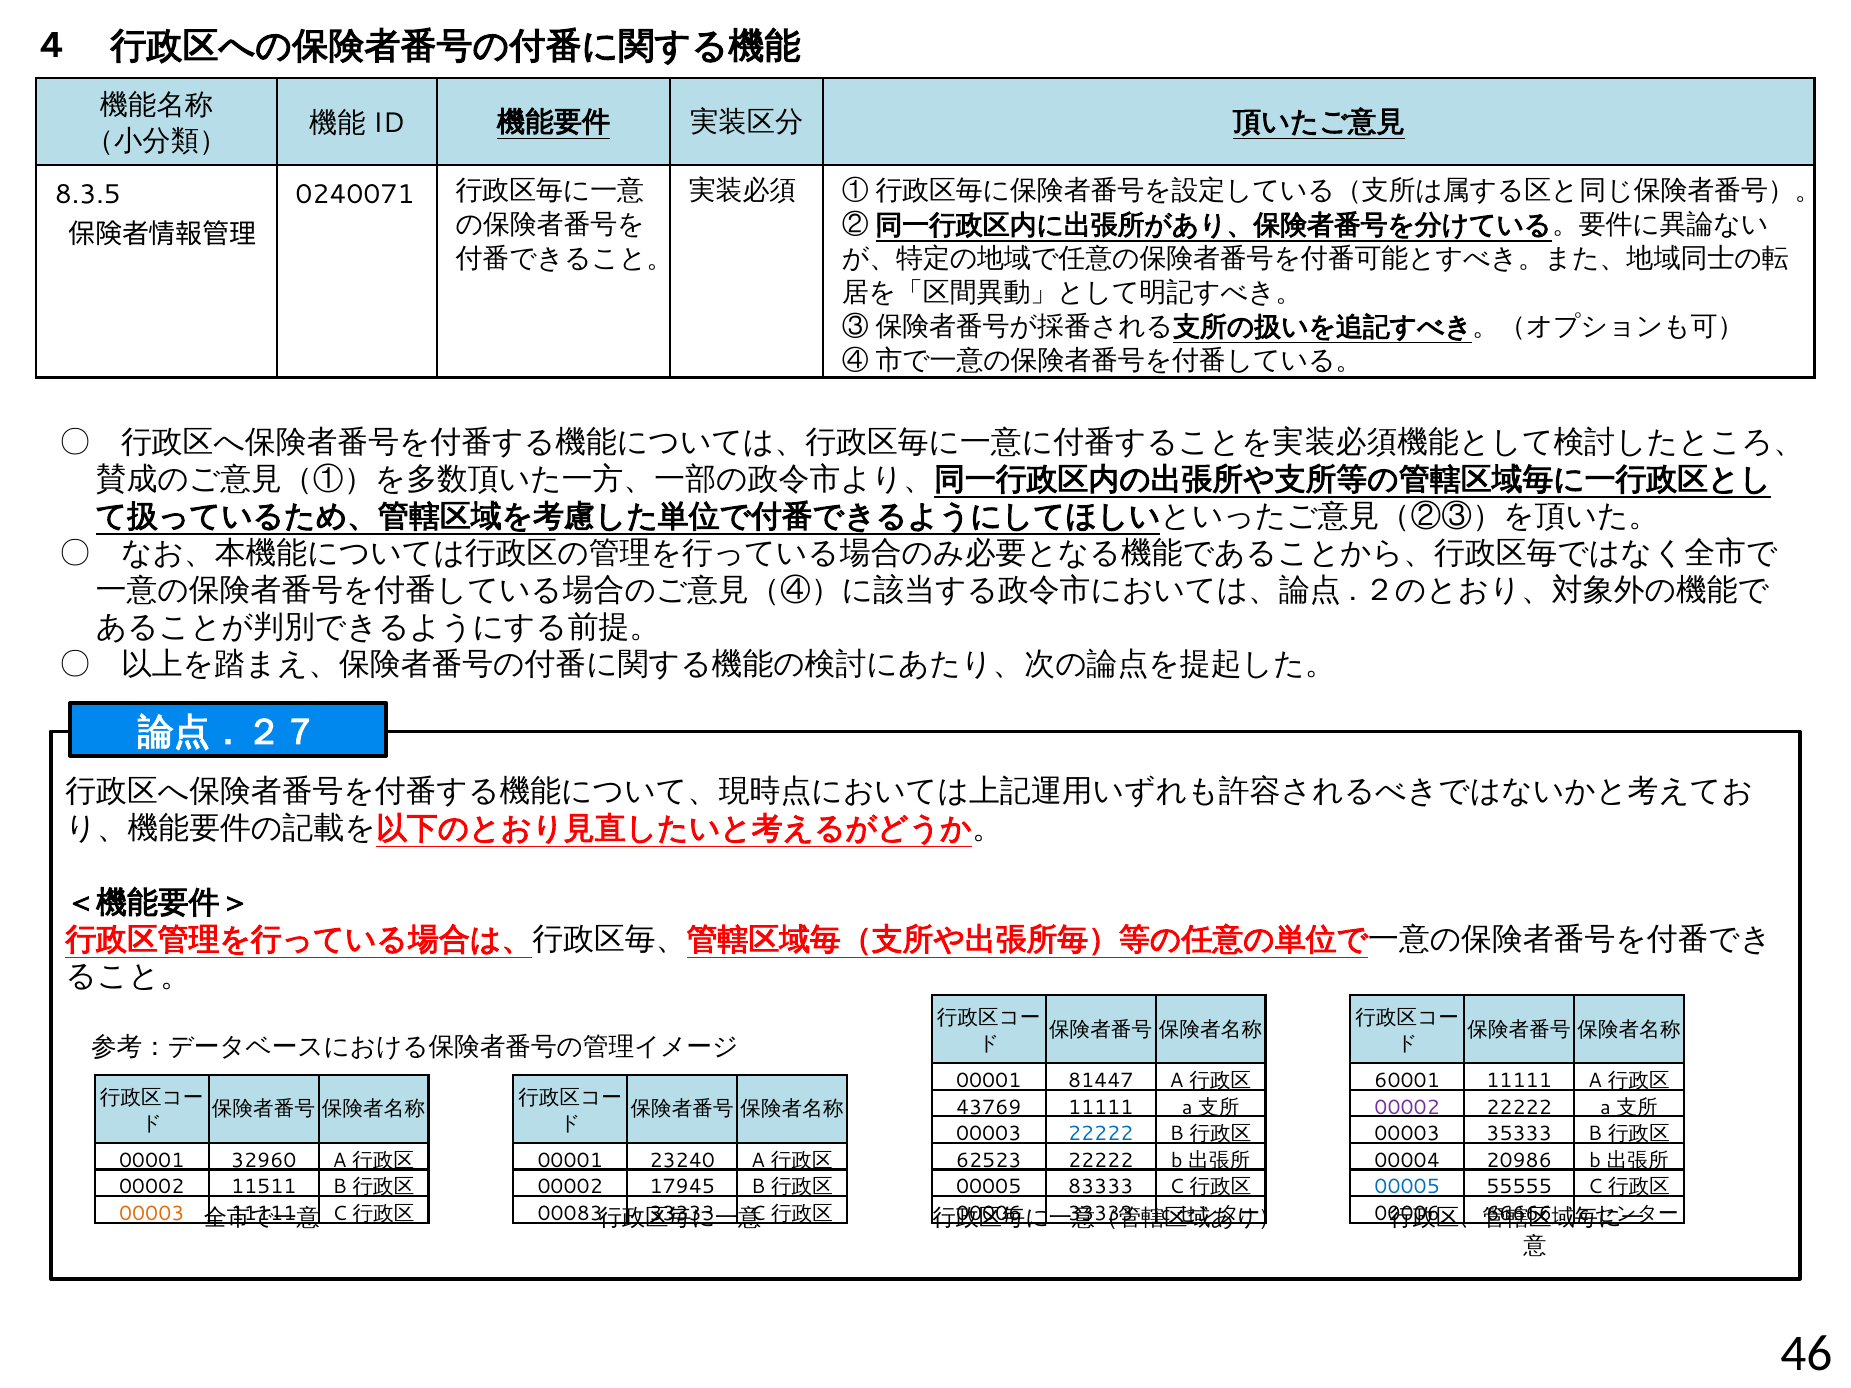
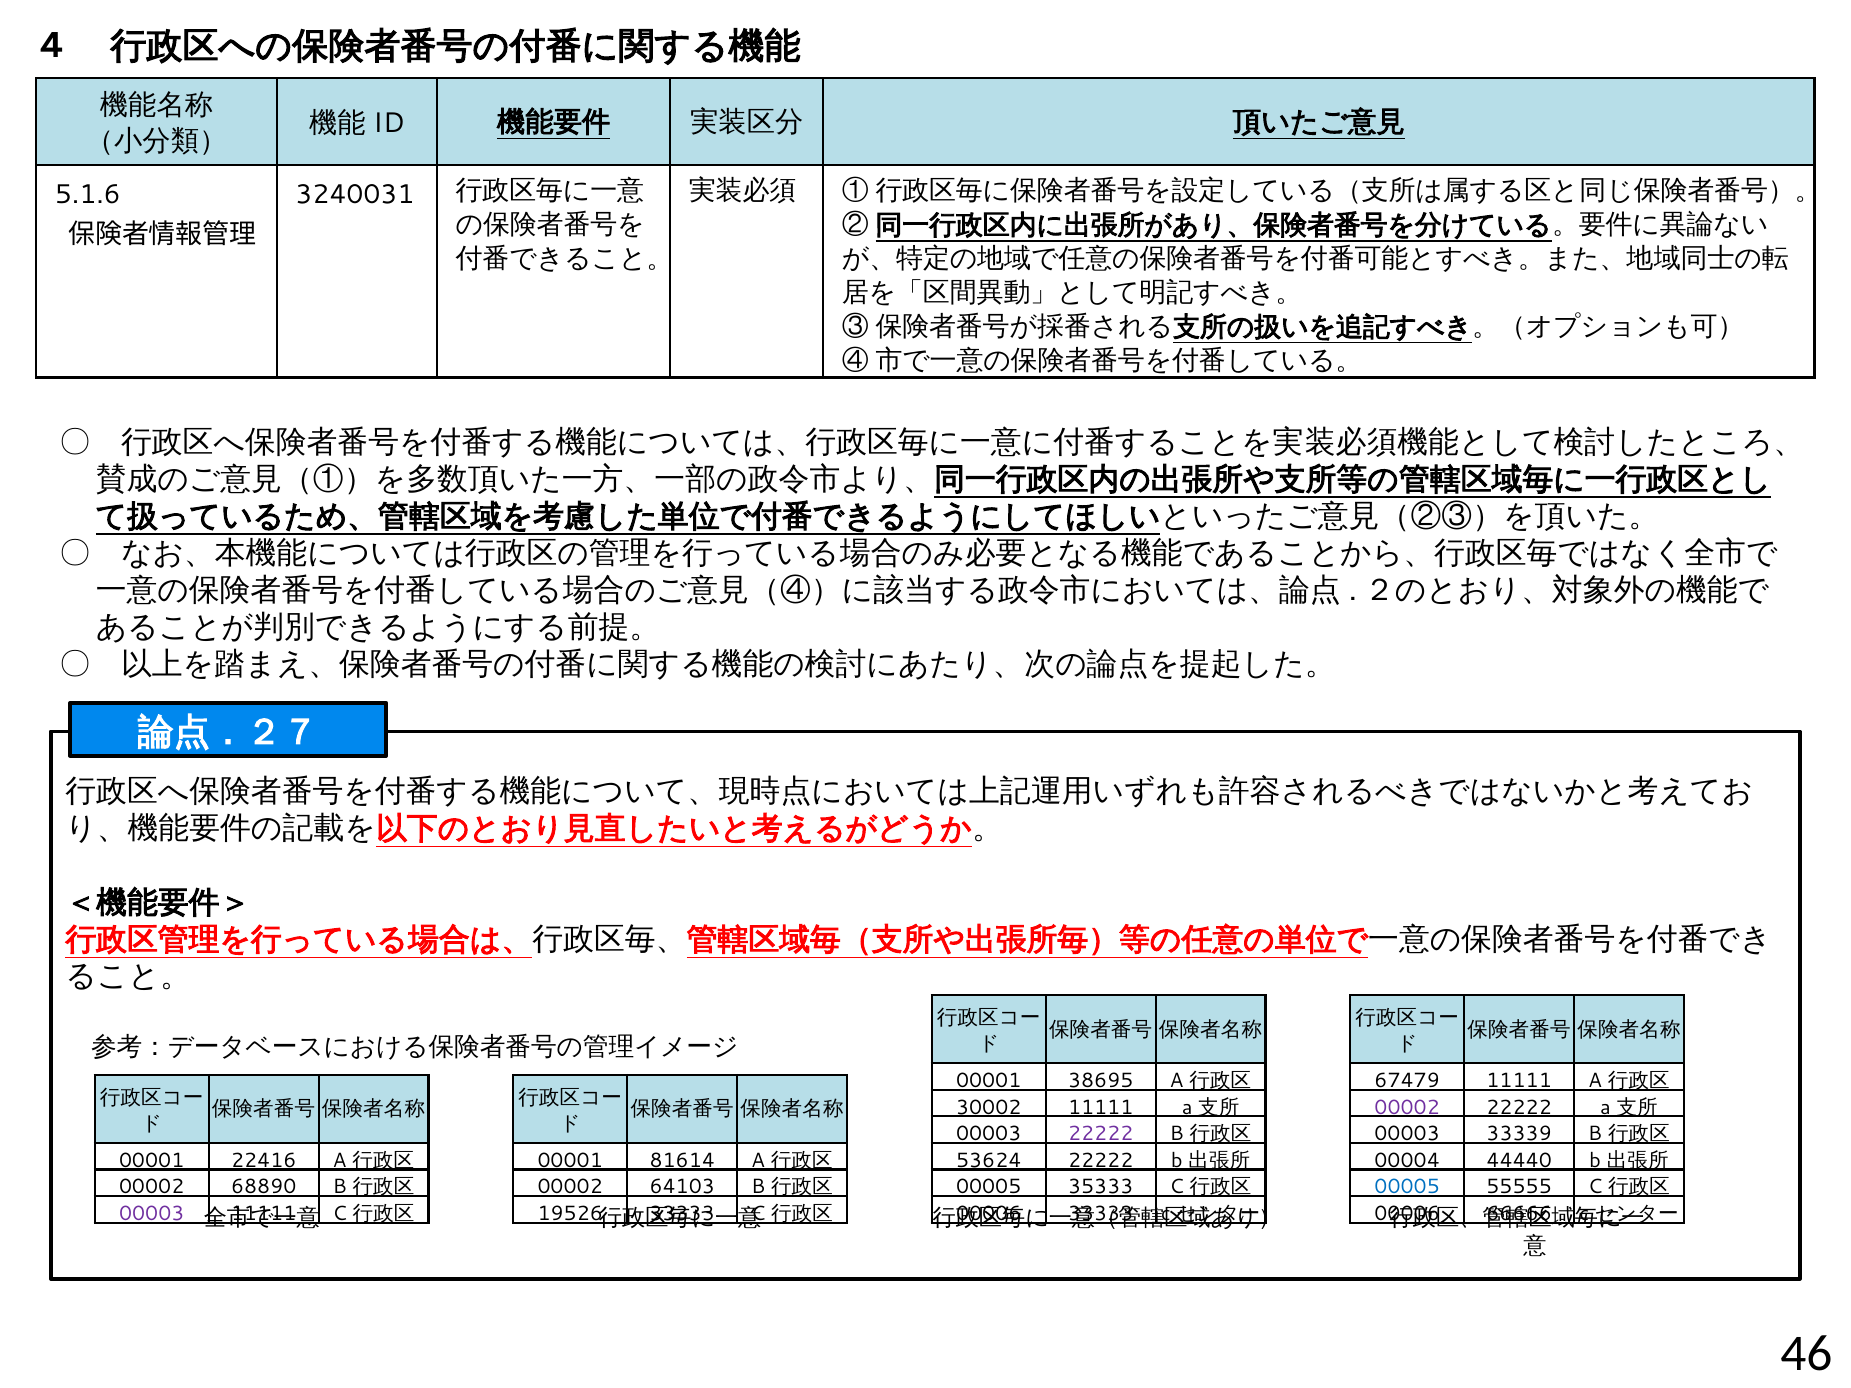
8.3.5: 8.3.5 -> 5.1.6 (88, 194)
0240071: 0240071 -> 3240031 (355, 194)
81447: 81447 -> 38695 (1101, 1081)
60001: 60001 -> 67479 (1407, 1081)
43769: 43769 -> 30002 (989, 1107)
22222 colour: blue -> purple (1101, 1134)
35333: 35333 -> 33339 (1519, 1134)
32960: 32960 -> 22416 (264, 1161)
23240: 23240 -> 81614 (682, 1161)
62523: 62523 -> 53624 (989, 1161)
20986: 20986 -> 44440 (1519, 1161)
11511: 11511 -> 68890 (264, 1187)
17945: 17945 -> 64103 (682, 1187)
83333: 83333 -> 35333 (1101, 1187)
00003 colour: orange -> purple (152, 1214)
00083: 00083 -> 19526 (570, 1214)
